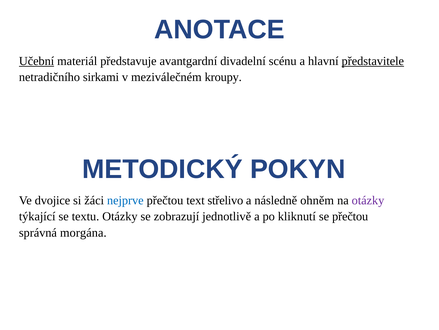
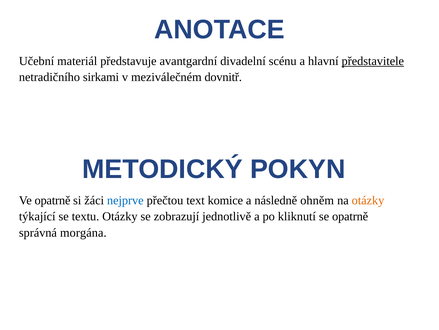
Učební underline: present -> none (37, 61)
kroupy: kroupy -> dovnitř (223, 77)
Ve dvojice: dvojice -> opatrně (53, 200)
střelivo: střelivo -> komice (225, 200)
otázky colour: purple -> orange (368, 200)
se přečtou: přečtou -> opatrně (350, 216)
